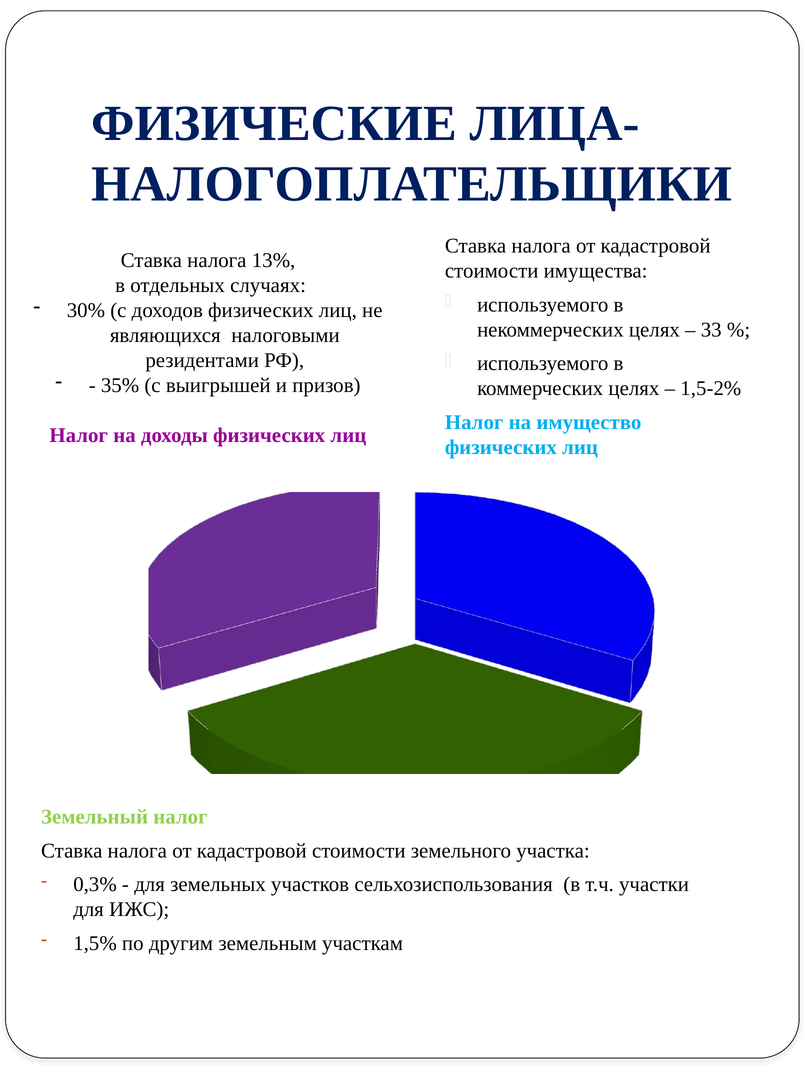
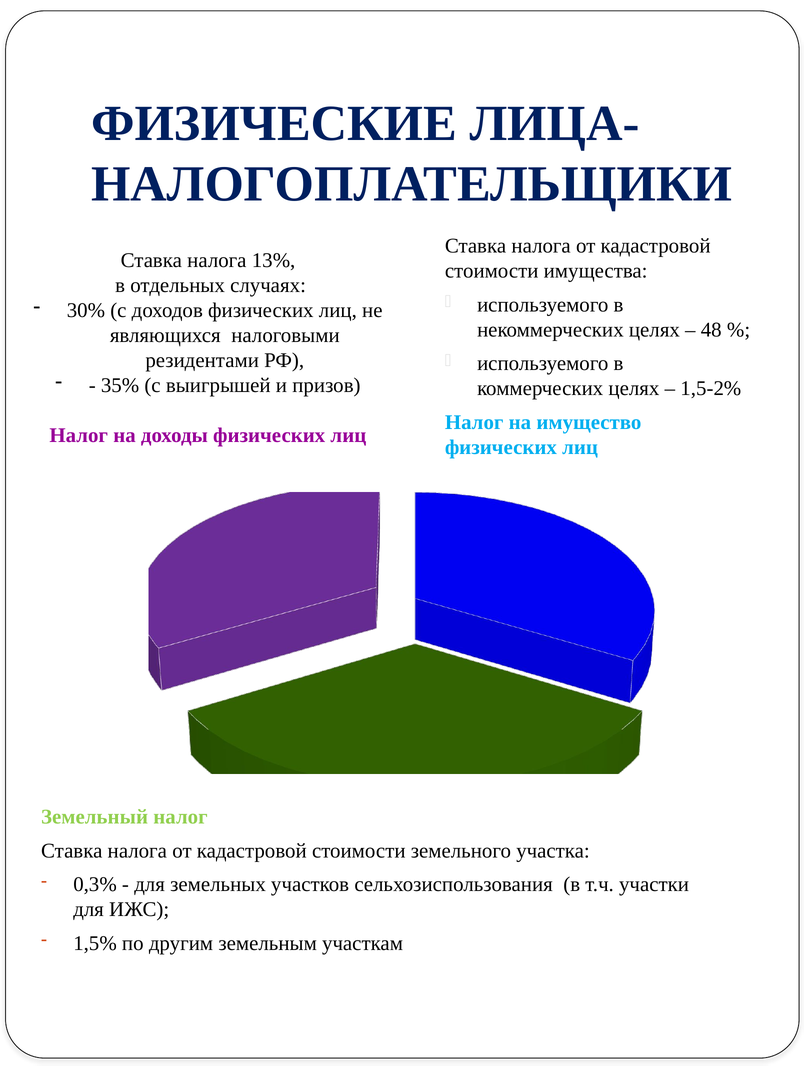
33: 33 -> 48 (711, 330)
